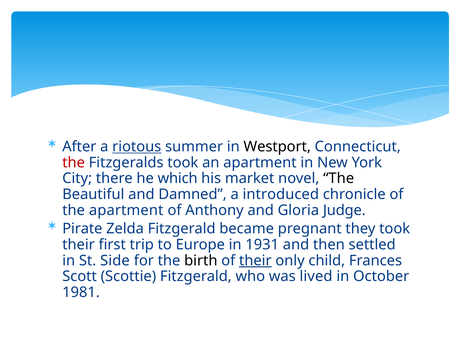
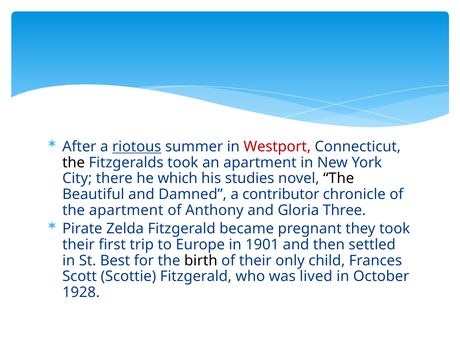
Westport colour: black -> red (277, 147)
the colour: red -> black (74, 163)
market: market -> studies (250, 178)
introduced: introduced -> contributor (281, 194)
Judge: Judge -> Three (344, 210)
1931: 1931 -> 1901 (262, 245)
Side: Side -> Best (115, 261)
their underline: present -> none (255, 261)
1981: 1981 -> 1928 (81, 292)
